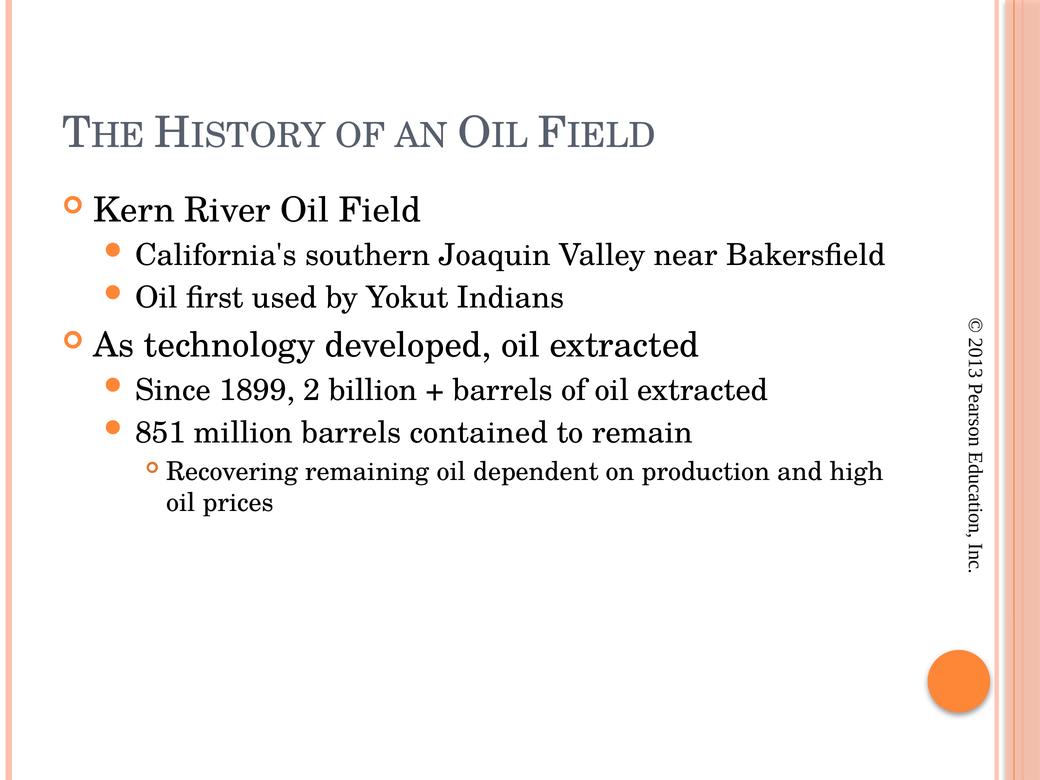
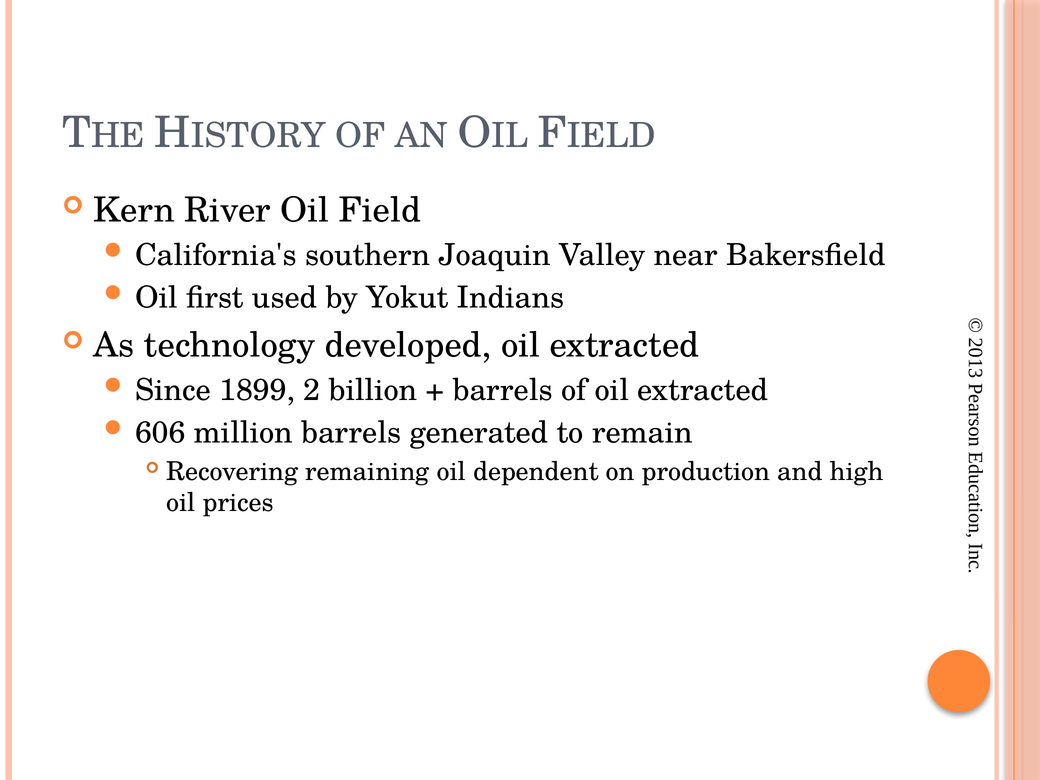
851: 851 -> 606 (160, 433)
contained: contained -> generated (479, 433)
